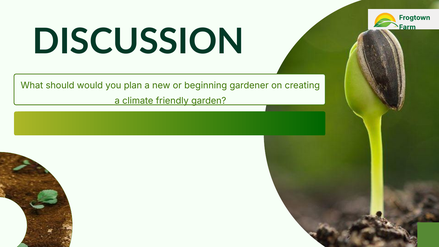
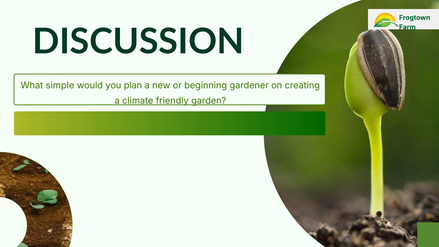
should: should -> simple (60, 85)
